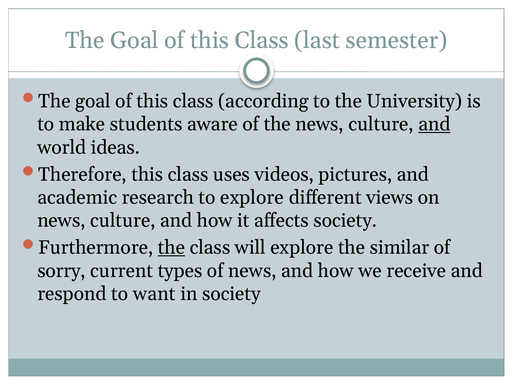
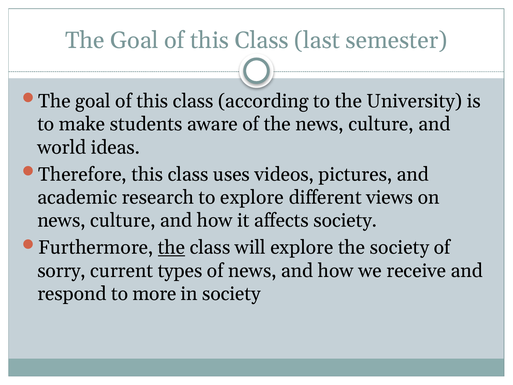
and underline: present -> none (434, 124)
the similar: similar -> society (399, 247)
want: want -> more (155, 294)
